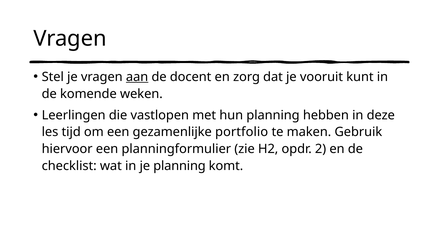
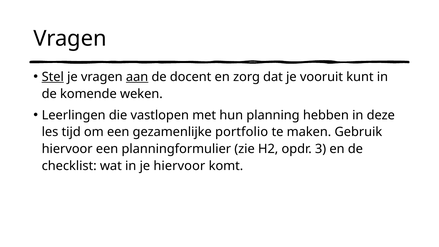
Stel underline: none -> present (53, 77)
2: 2 -> 3 (321, 149)
je planning: planning -> hiervoor (179, 166)
